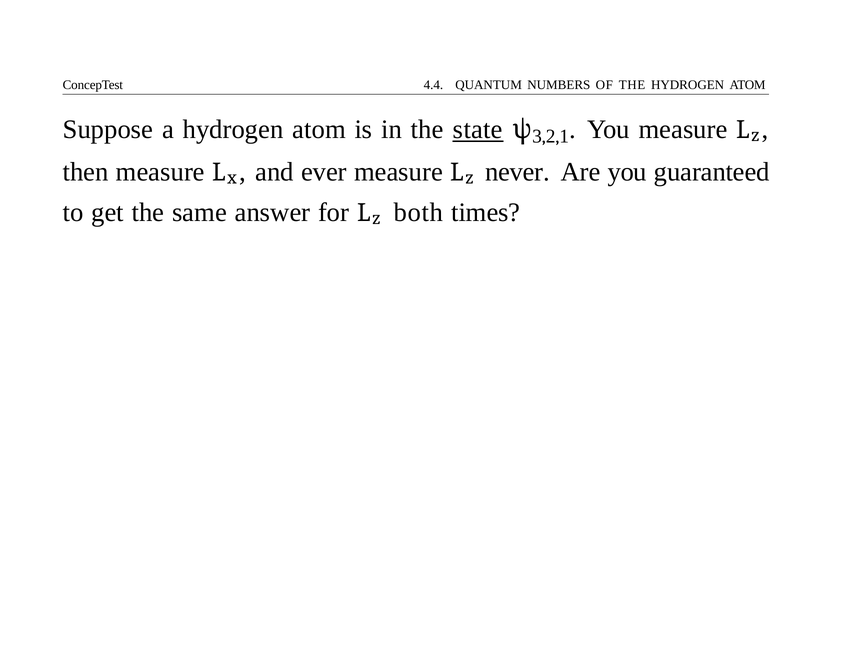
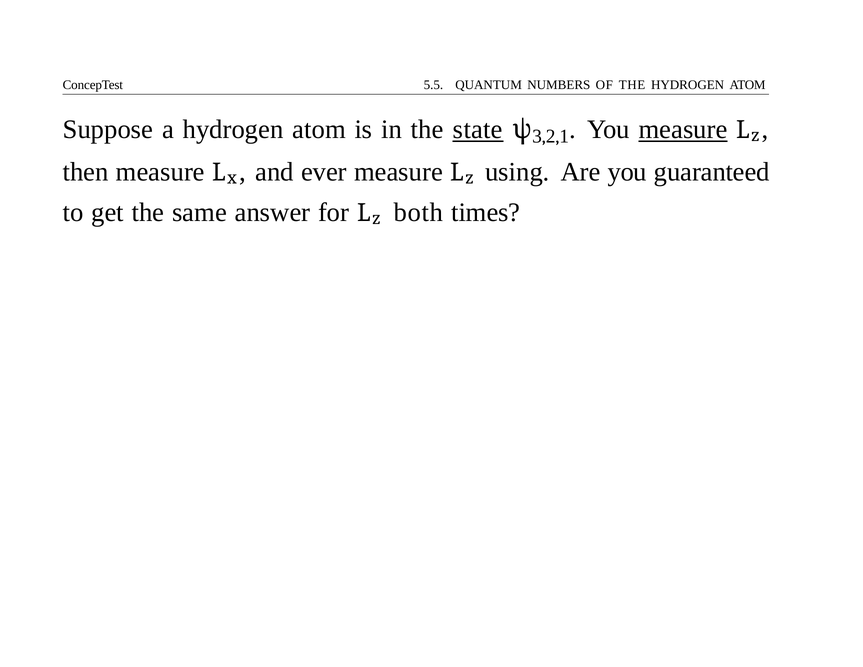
4.4: 4.4 -> 5.5 (433, 85)
measure underline: none -> present (683, 130)
never: never -> using (517, 172)
